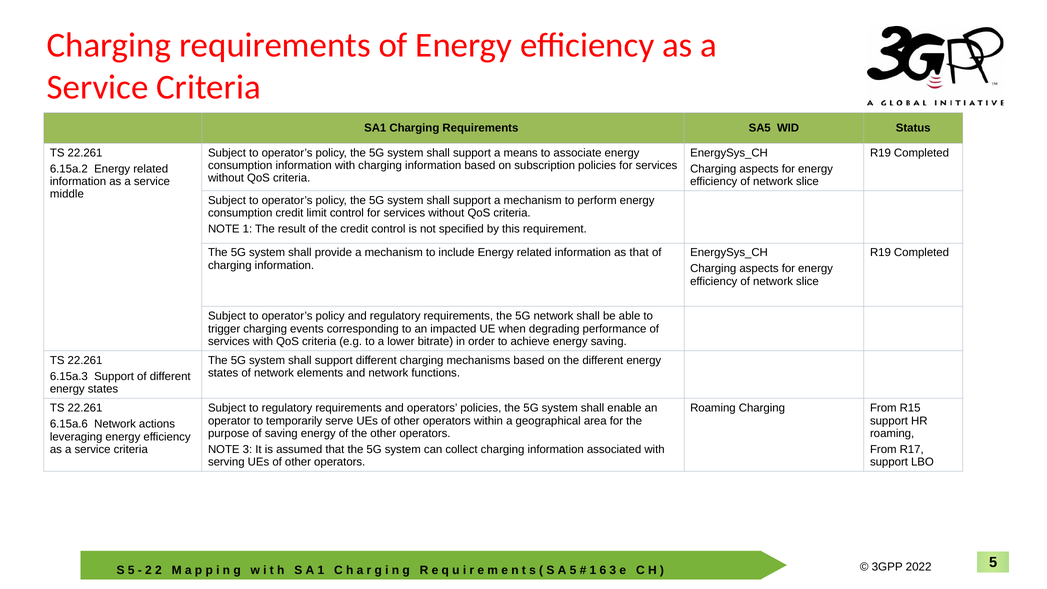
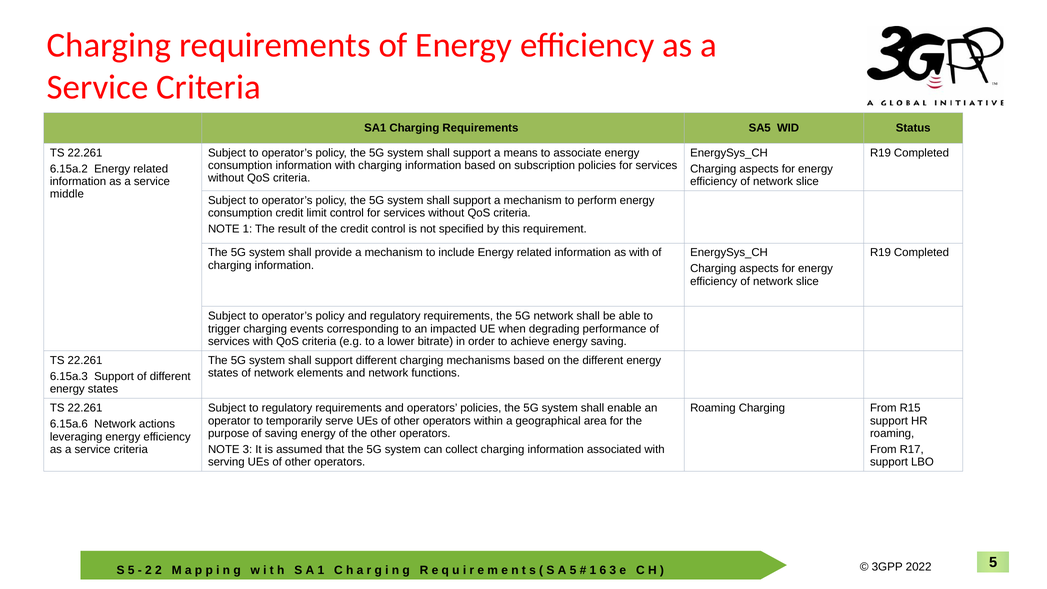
as that: that -> with (639, 253)
